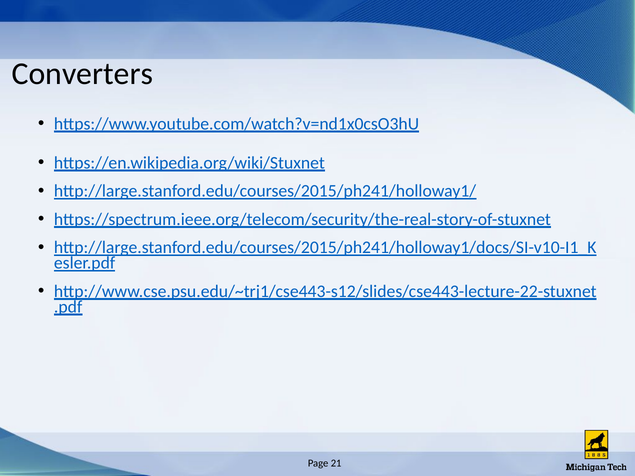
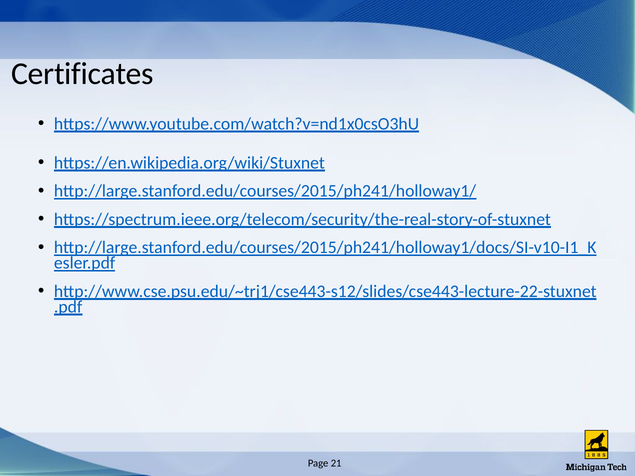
Converters: Converters -> Certificates (83, 74)
